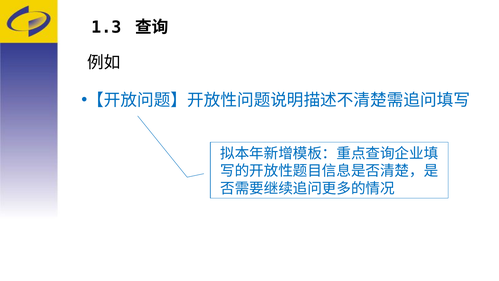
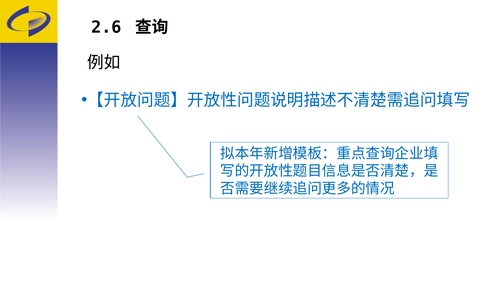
1.3: 1.3 -> 2.6 (106, 27)
